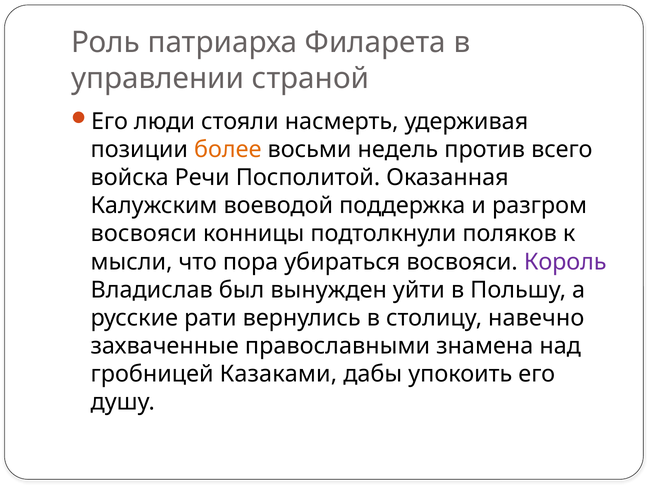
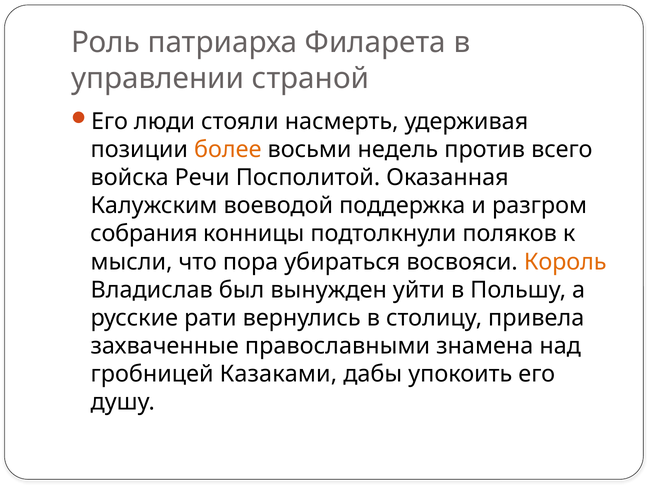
восвояси: восвояси -> собрания (144, 234)
Король colour: purple -> orange (565, 262)
навечно: навечно -> привела (536, 318)
